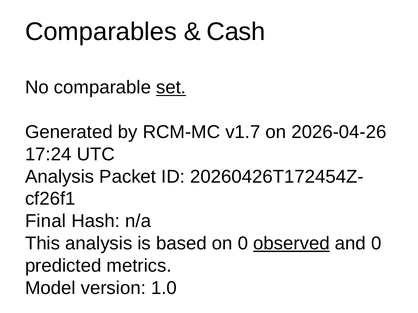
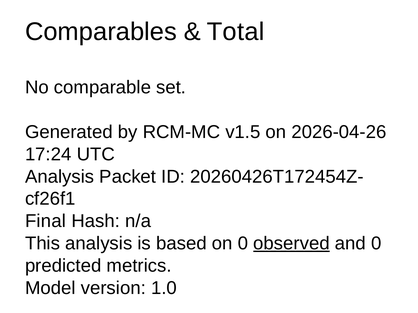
Cash: Cash -> Total (236, 32)
set underline: present -> none (171, 88)
v1.7: v1.7 -> v1.5 (243, 132)
